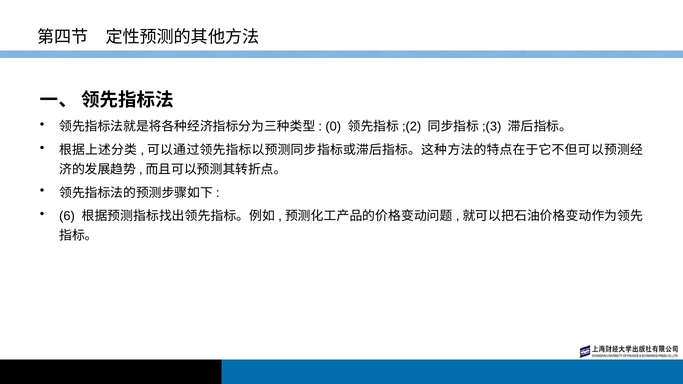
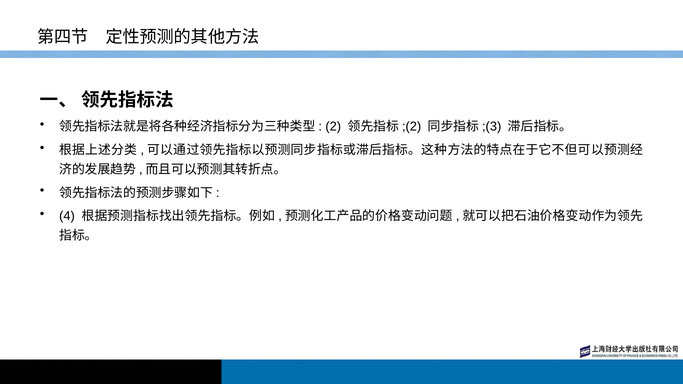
0: 0 -> 2 (333, 127)
6: 6 -> 4 (67, 216)
